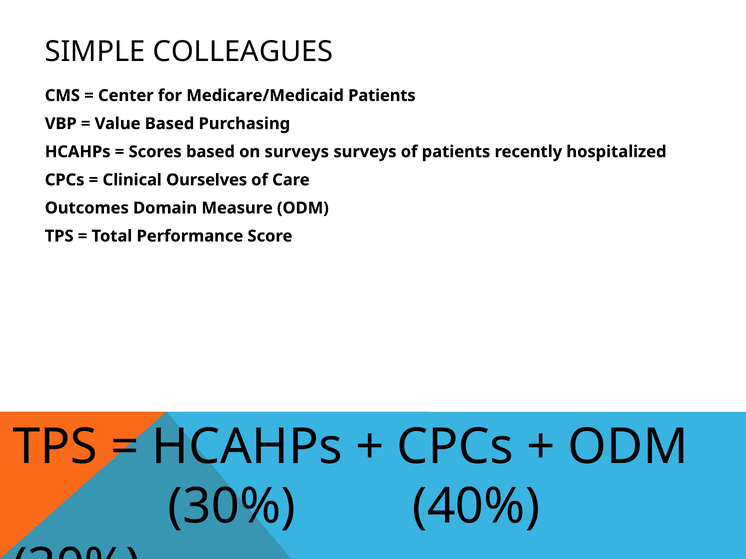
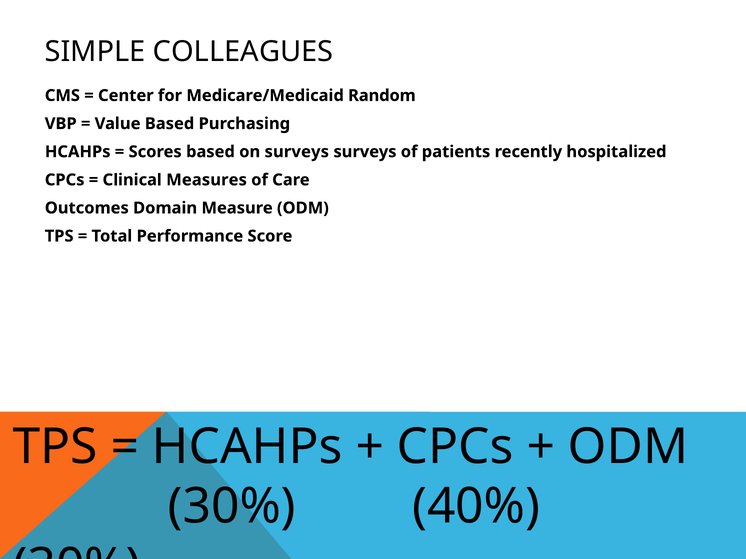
Medicare/Medicaid Patients: Patients -> Random (382, 96)
Ourselves: Ourselves -> Measures (207, 180)
